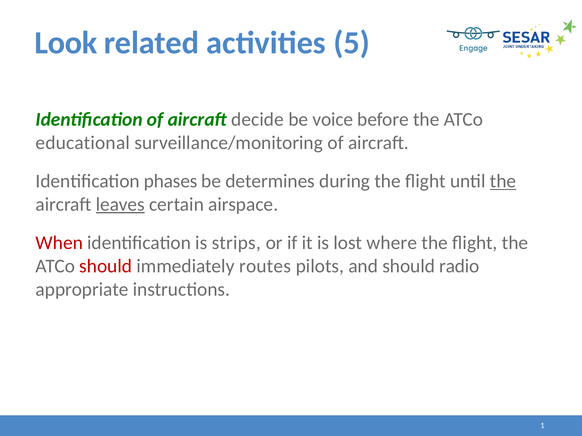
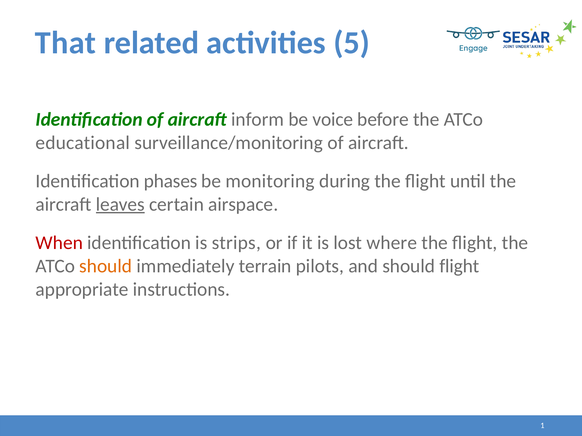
Look: Look -> That (66, 43)
decide: decide -> inform (258, 120)
determines: determines -> monitoring (270, 181)
the underline: present -> none (503, 181)
should colour: red -> orange (106, 266)
routes: routes -> terrain (265, 266)
should radio: radio -> flight (459, 266)
